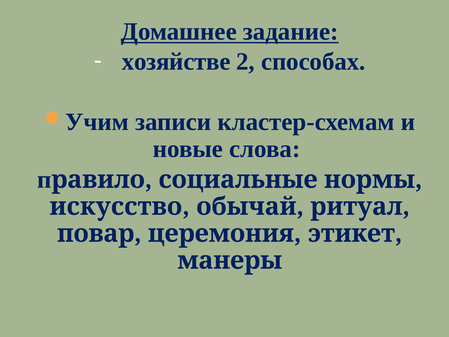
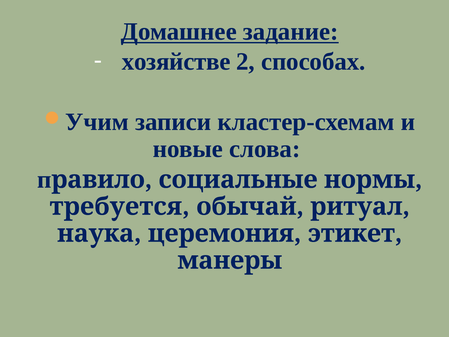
искусство: искусство -> требуется (120, 206)
повар: повар -> наука (99, 233)
